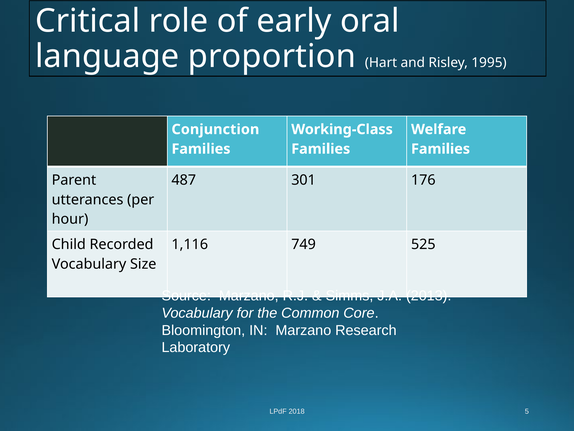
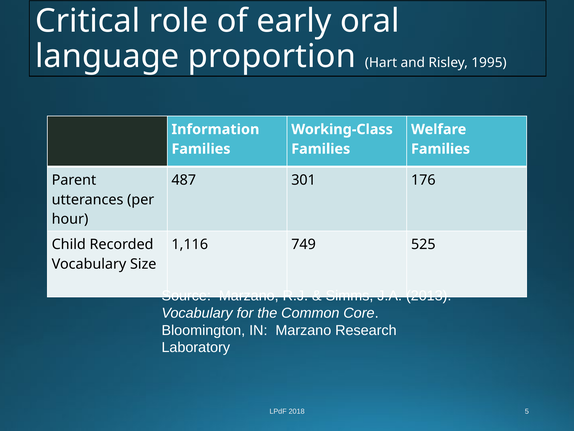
Conjunction: Conjunction -> Information (215, 129)
